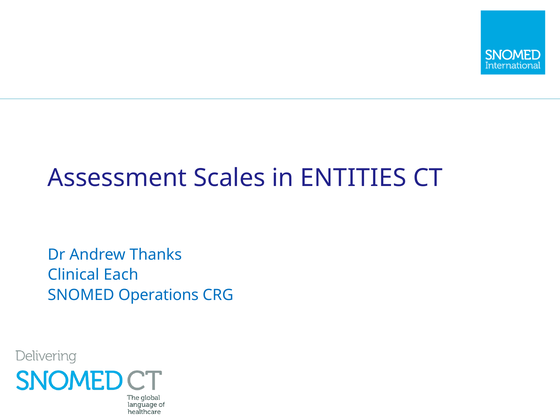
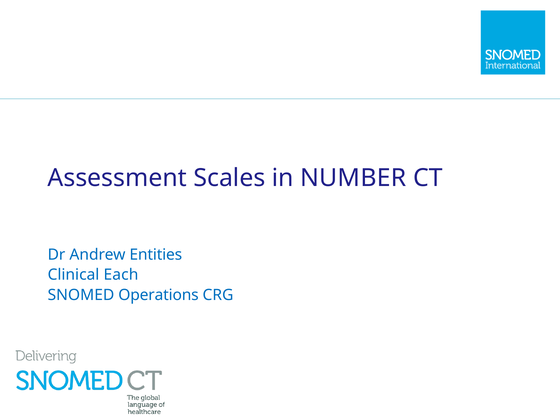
ENTITIES: ENTITIES -> NUMBER (353, 178)
Thanks: Thanks -> Entities (156, 255)
